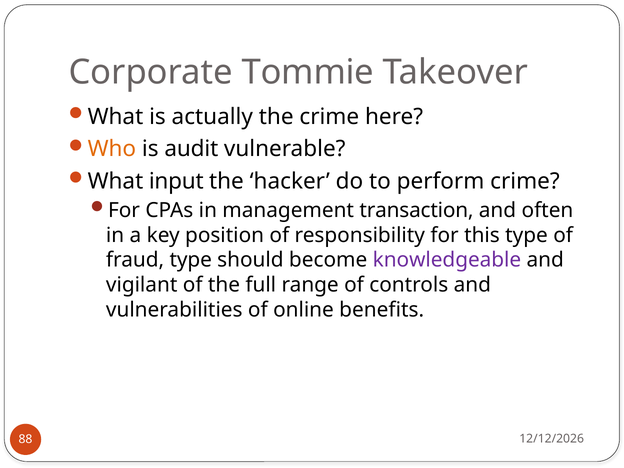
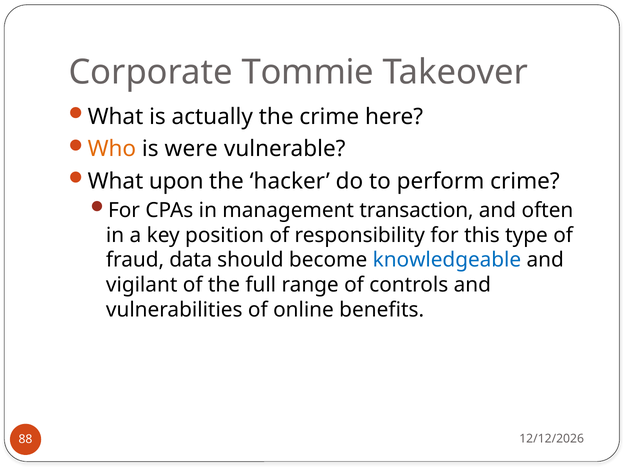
audit: audit -> were (191, 149)
input: input -> upon (176, 181)
fraud type: type -> data (191, 260)
knowledgeable colour: purple -> blue (447, 260)
